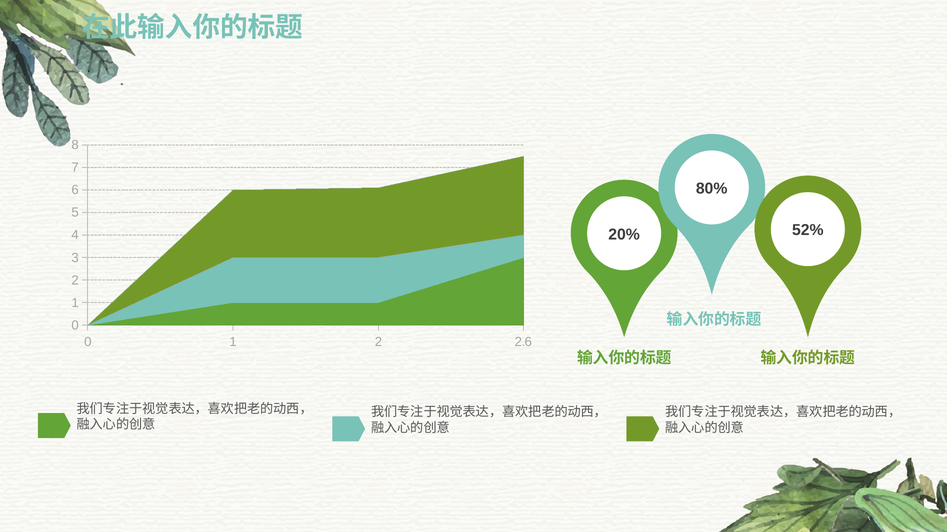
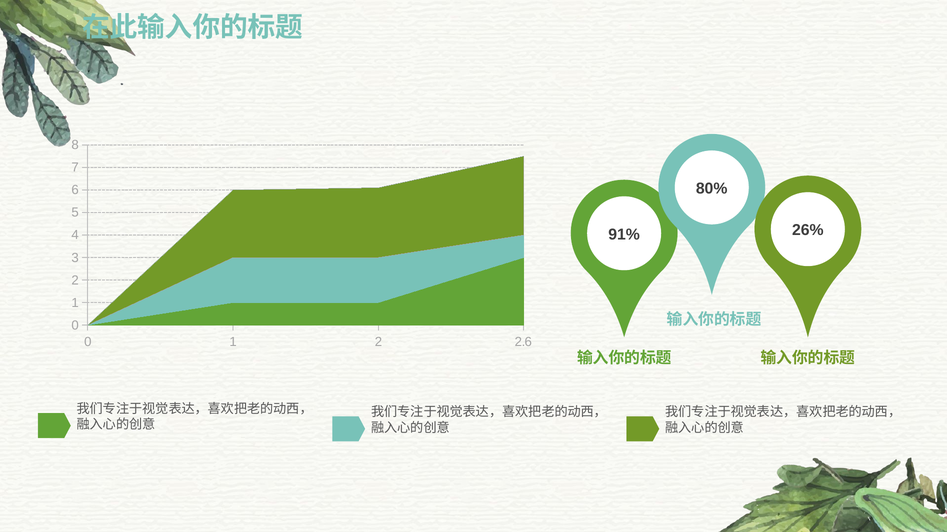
52%: 52% -> 26% (808, 231)
20%: 20% -> 91% (624, 235)
